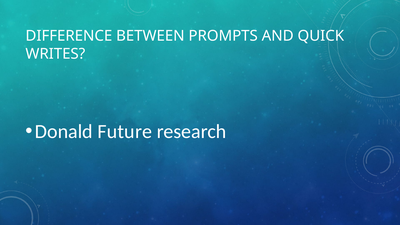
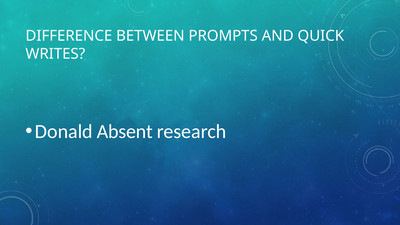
Future: Future -> Absent (125, 132)
